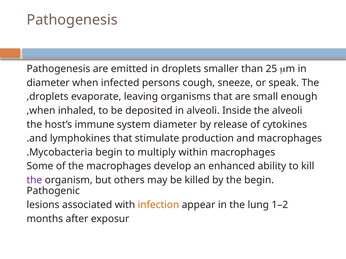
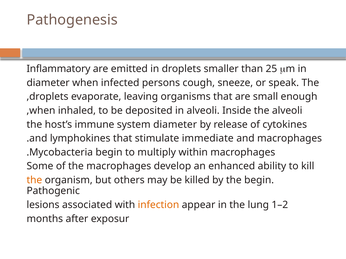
Pathogenesis: Pathogenesis -> Inflammatory (58, 69)
production: production -> immediate (208, 139)
the colour: purple -> orange (34, 180)
